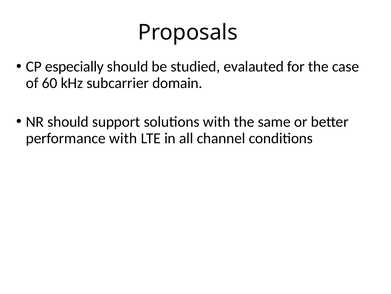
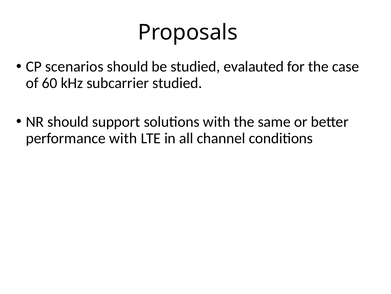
especially: especially -> scenarios (74, 66)
subcarrier domain: domain -> studied (177, 83)
